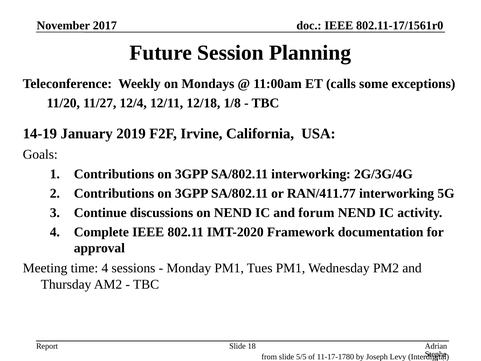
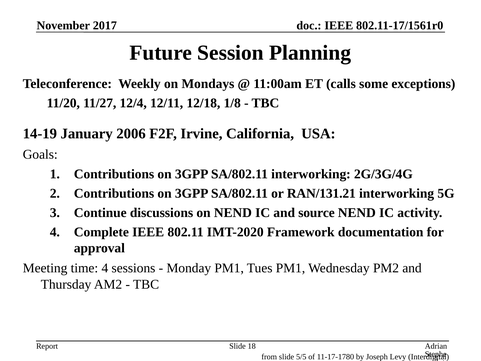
2019: 2019 -> 2006 (131, 134)
RAN/411.77: RAN/411.77 -> RAN/131.21 (321, 193)
forum: forum -> source (316, 213)
